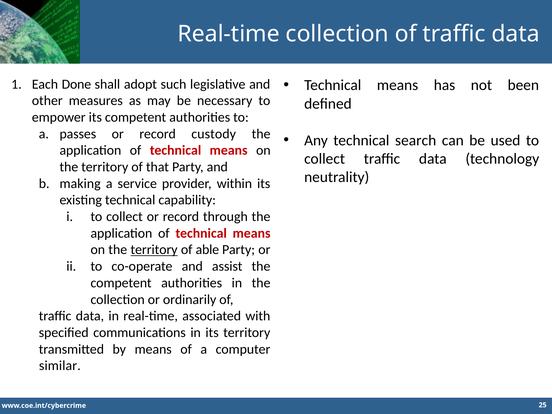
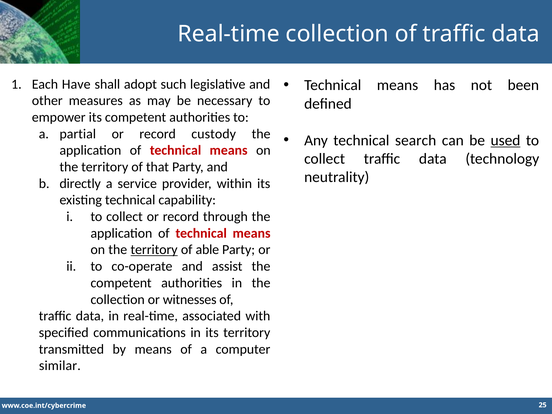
Done: Done -> Have (76, 84)
passes: passes -> partial (78, 134)
used underline: none -> present (505, 140)
making: making -> directly (80, 184)
ordinarily: ordinarily -> witnesses (190, 299)
